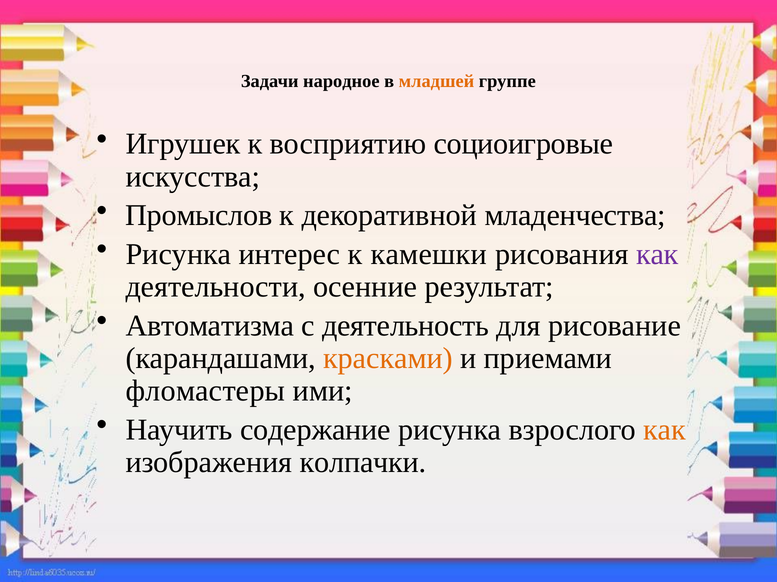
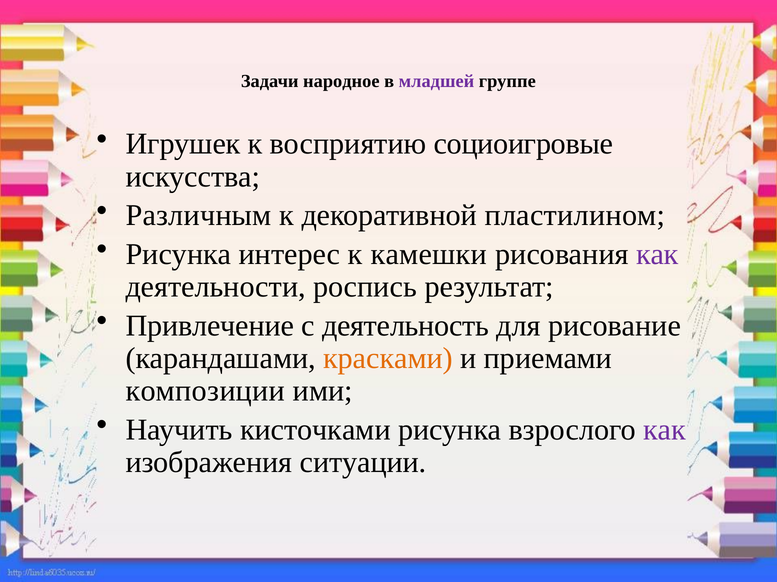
младшей colour: orange -> purple (436, 81)
Промыслов: Промыслов -> Различным (199, 216)
младенчества: младенчества -> пластилином (575, 216)
осенние: осенние -> роспись (365, 287)
Автоматизма: Автоматизма -> Привлечение (210, 326)
фломастеры: фломастеры -> композиции (205, 391)
содержание: содержание -> кисточками (315, 430)
как colour: orange -> purple (665, 430)
колпачки: колпачки -> ситуации (363, 463)
